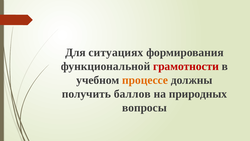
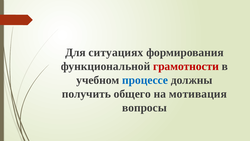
процессе colour: orange -> blue (145, 80)
баллов: баллов -> общего (132, 94)
природных: природных -> мотивация (198, 94)
